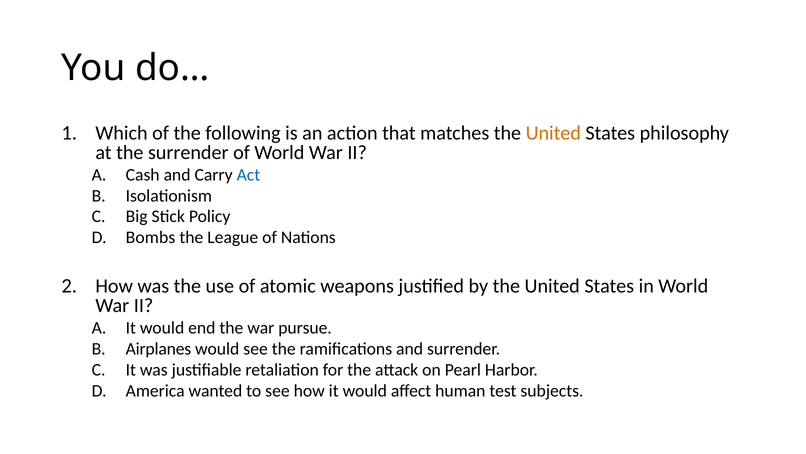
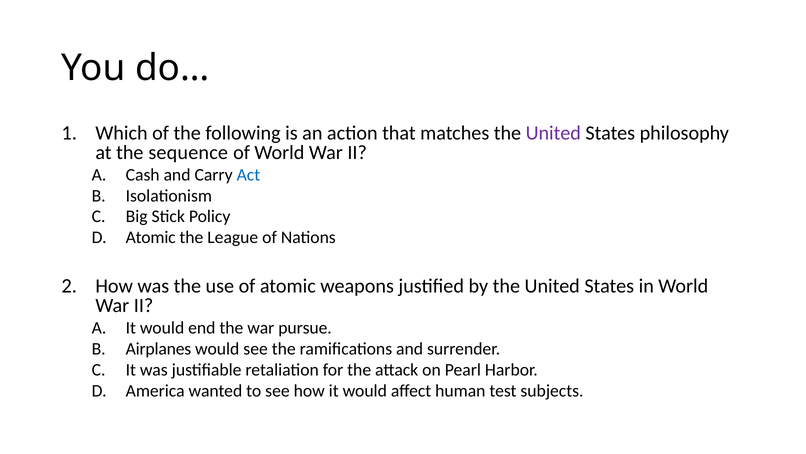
United colour: orange -> purple (553, 133)
the surrender: surrender -> sequence (188, 152)
Bombs: Bombs -> Atomic (151, 237)
